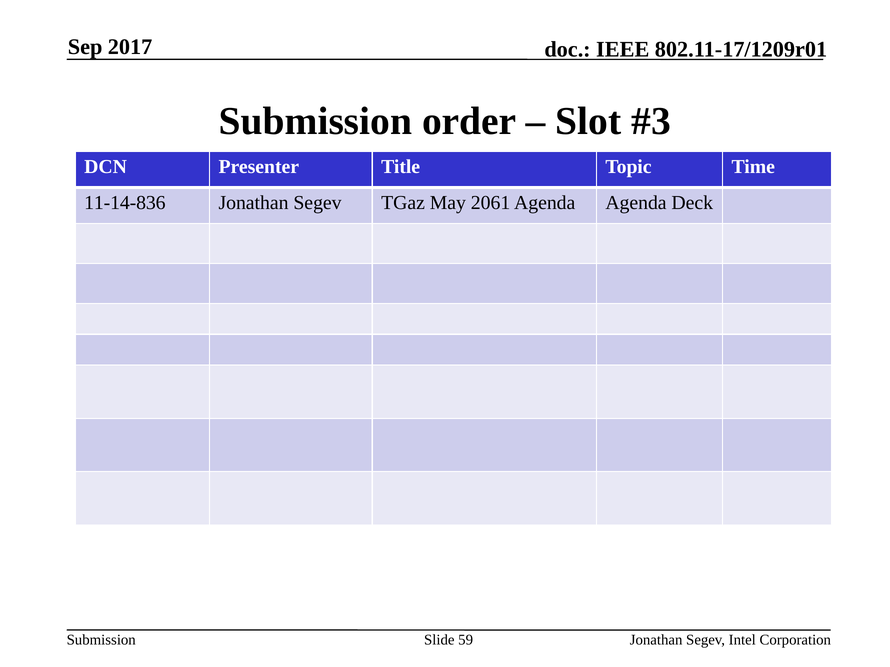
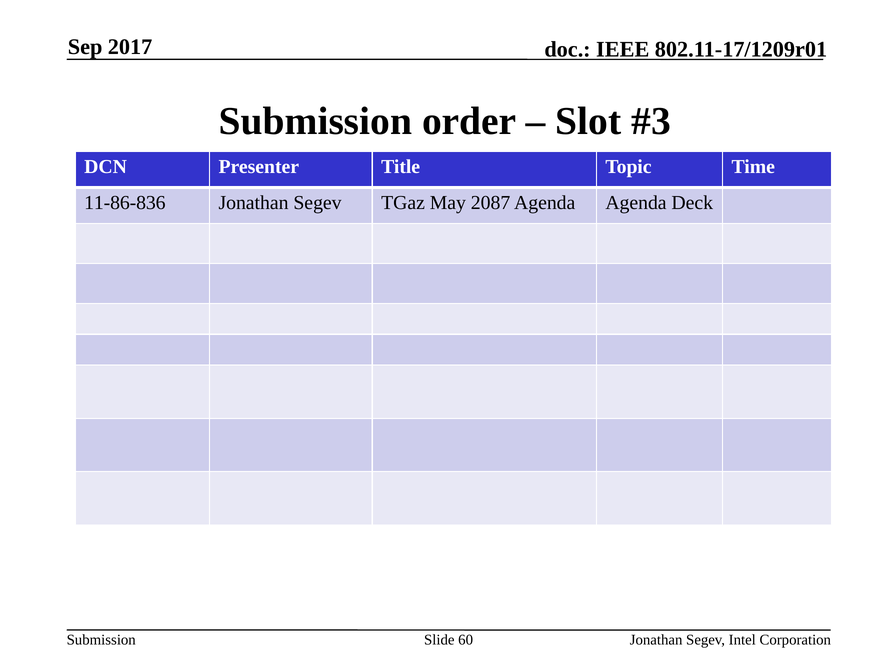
11-14-836: 11-14-836 -> 11-86-836 (125, 203)
2061: 2061 -> 2087 (491, 203)
59: 59 -> 60 (466, 640)
